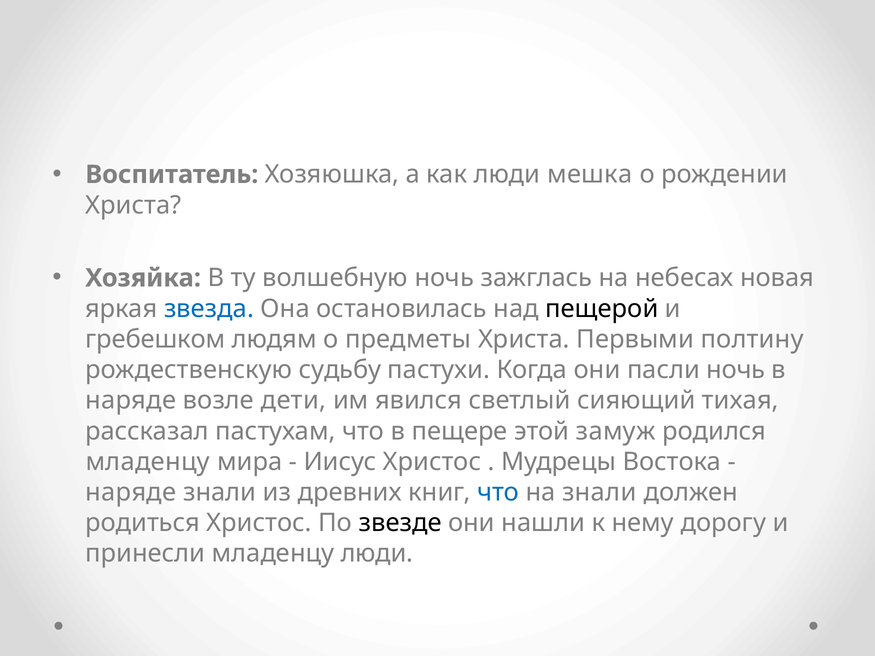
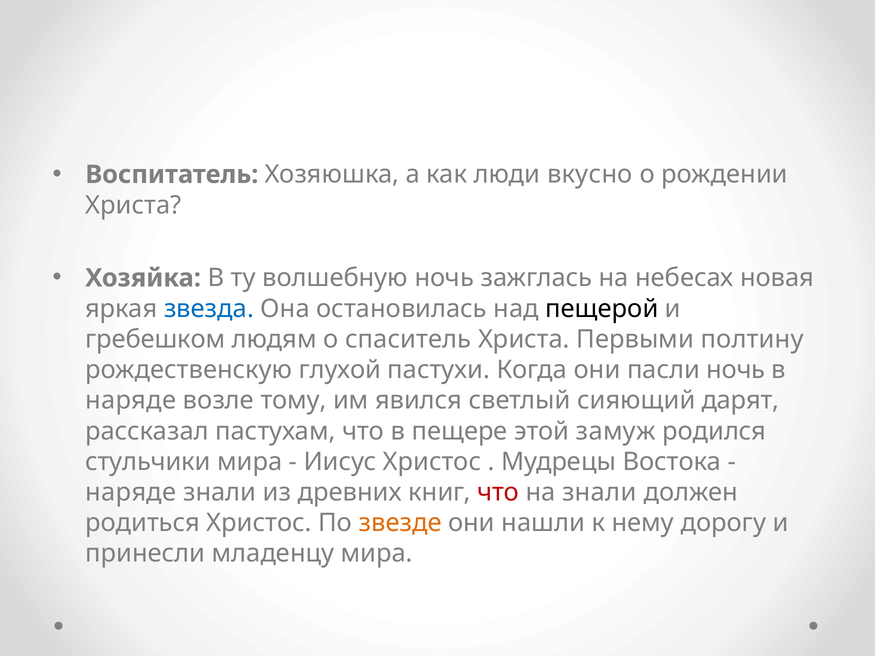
мешка: мешка -> вкусно (590, 175)
предметы: предметы -> спаситель (408, 339)
судьбу: судьбу -> глухой (340, 370)
дети: дети -> тому (294, 401)
тихая: тихая -> дарят (740, 401)
младенцу: младенцу -> стульчики (148, 462)
что colour: blue -> red (498, 492)
звезде colour: black -> orange (400, 523)
младенцу люди: люди -> мира (377, 554)
